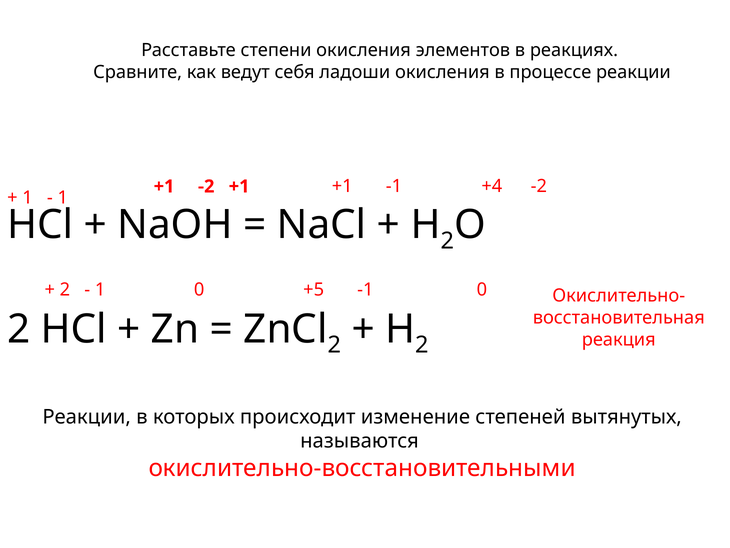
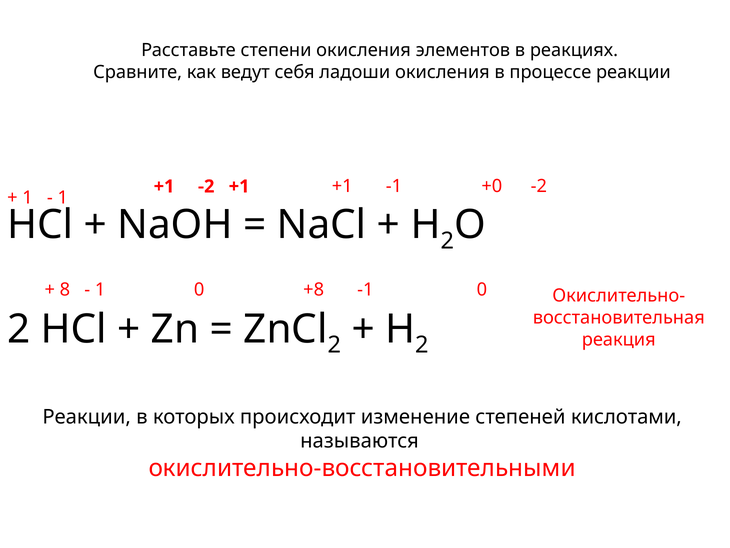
+4: +4 -> +0 (492, 186)
2: 2 -> 8 (65, 290)
+5: +5 -> +8 (314, 290)
вытянутых: вытянутых -> кислотами (626, 417)
